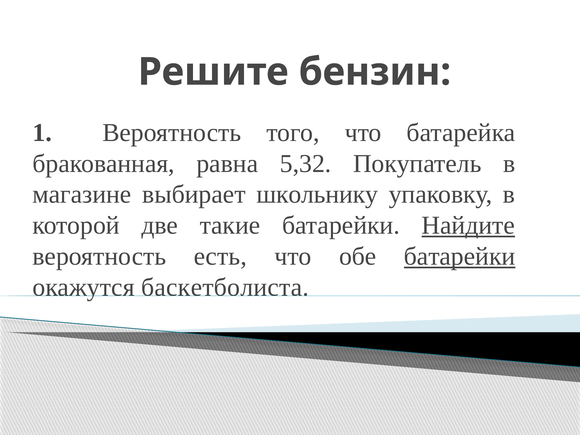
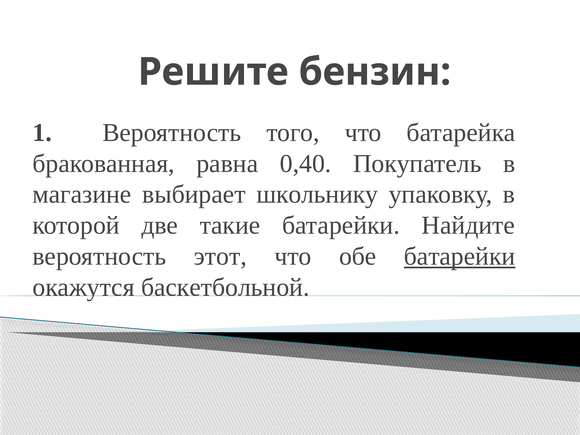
5,32: 5,32 -> 0,40 (306, 164)
Найдите underline: present -> none (468, 225)
есть: есть -> этот (220, 256)
баскетболиста: баскетболиста -> баскетбольной (225, 287)
